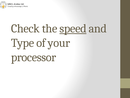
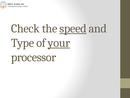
your underline: none -> present (59, 43)
